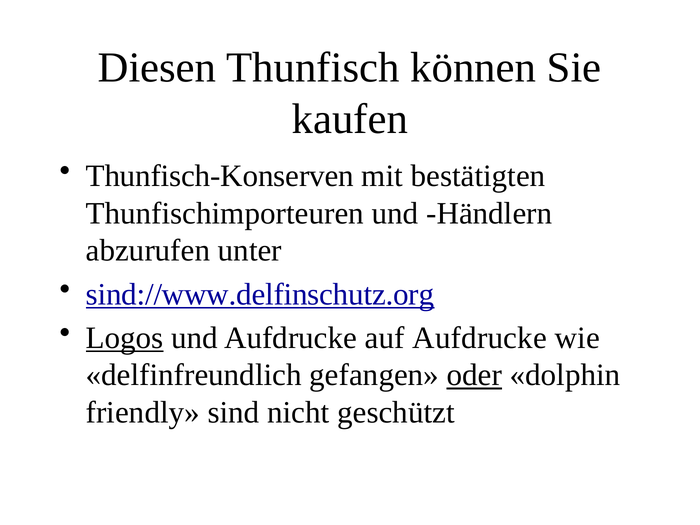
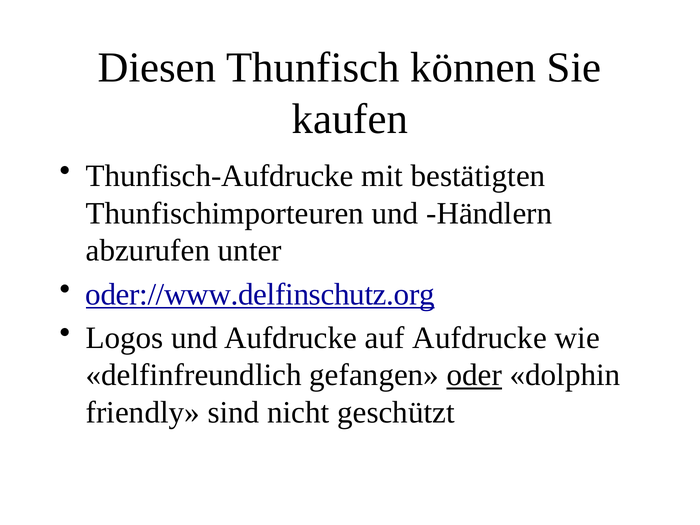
Thunfisch-Konserven: Thunfisch-Konserven -> Thunfisch-Aufdrucke (220, 176)
sind://www.delfinschutz.org: sind://www.delfinschutz.org -> oder://www.delfinschutz.org (260, 294)
Logos underline: present -> none (125, 338)
